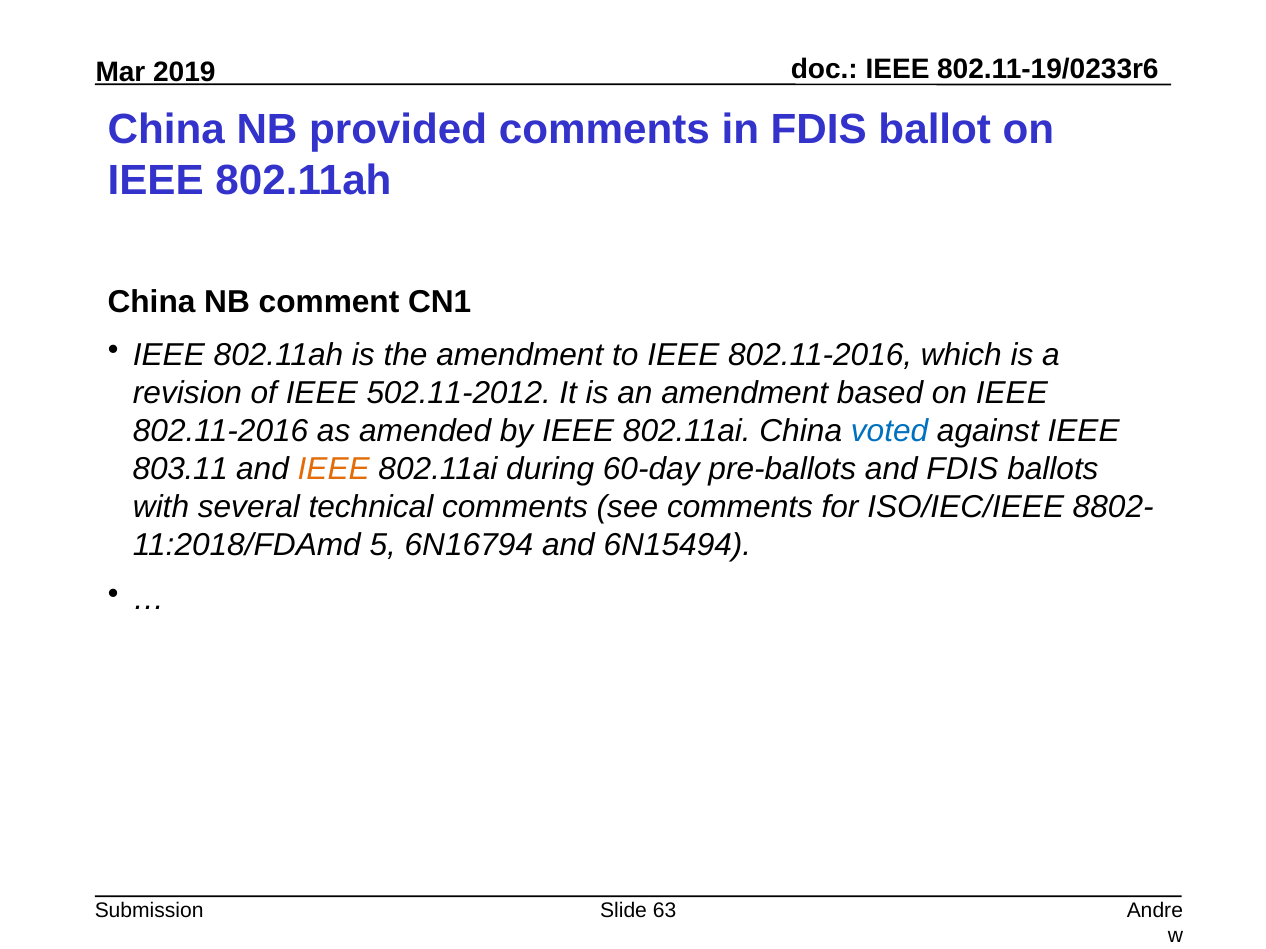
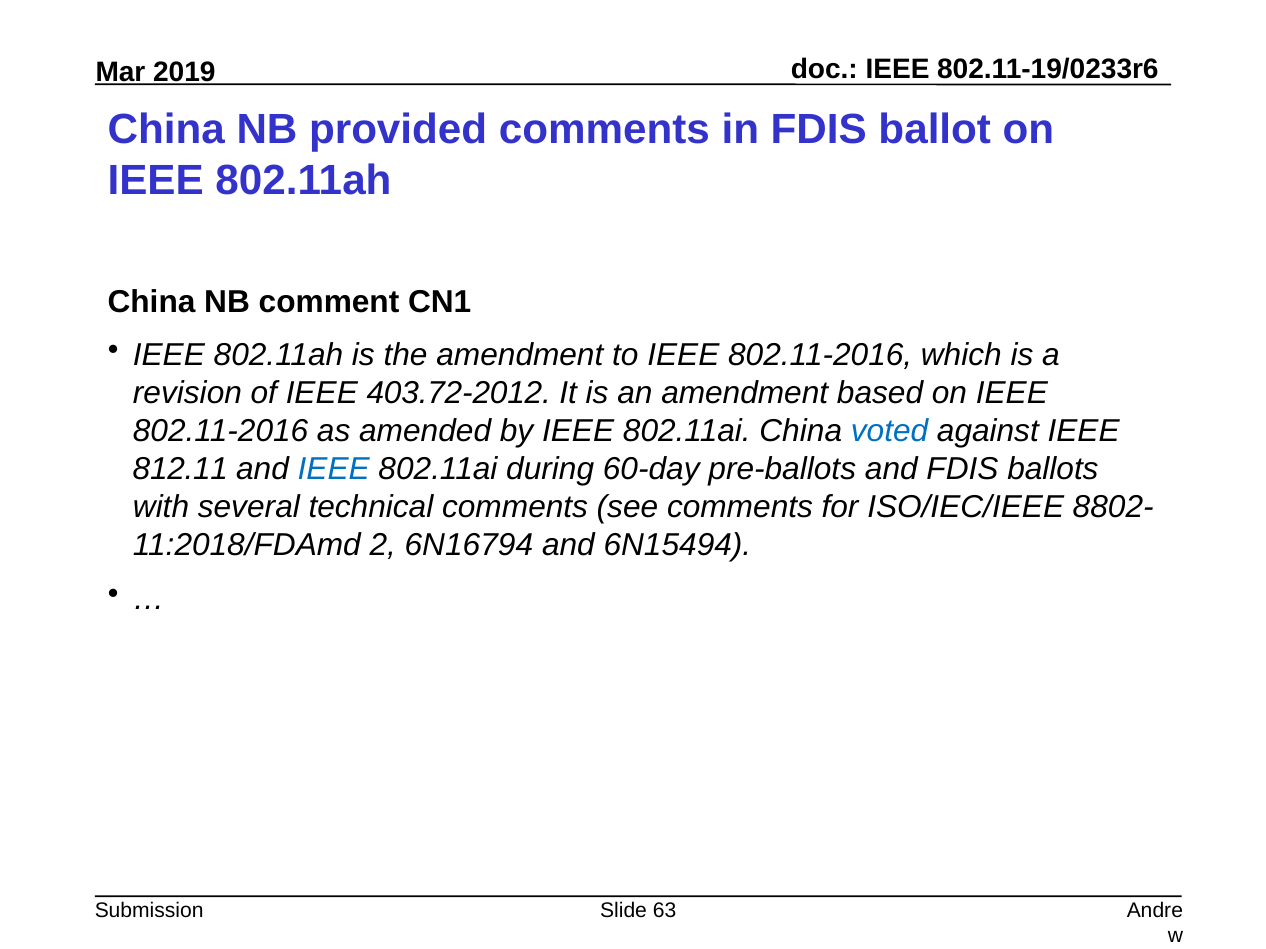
502.11-2012: 502.11-2012 -> 403.72-2012 (459, 394)
803.11: 803.11 -> 812.11 (180, 470)
IEEE colour: orange -> blue (334, 470)
5: 5 -> 2 (383, 546)
